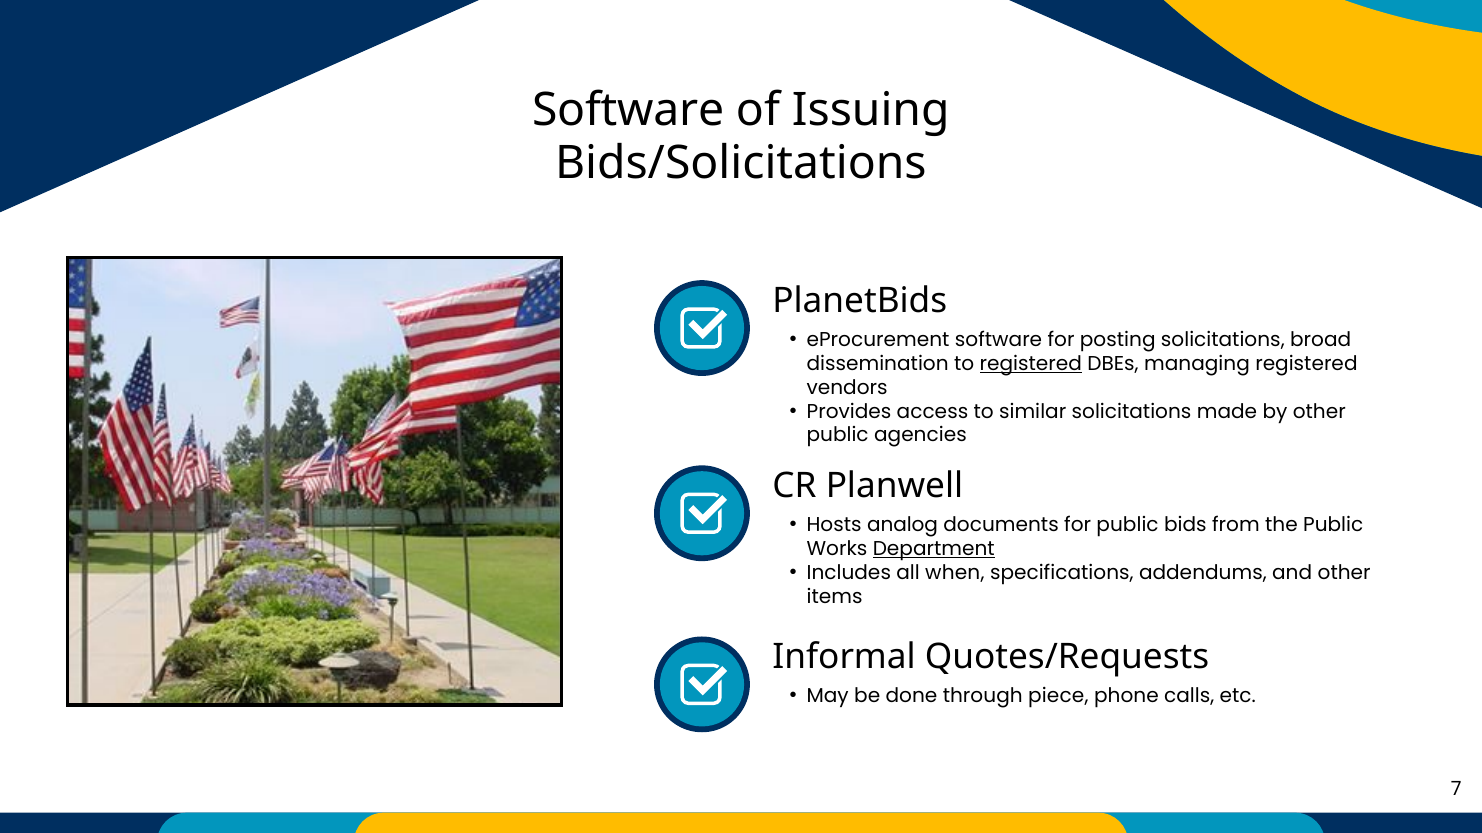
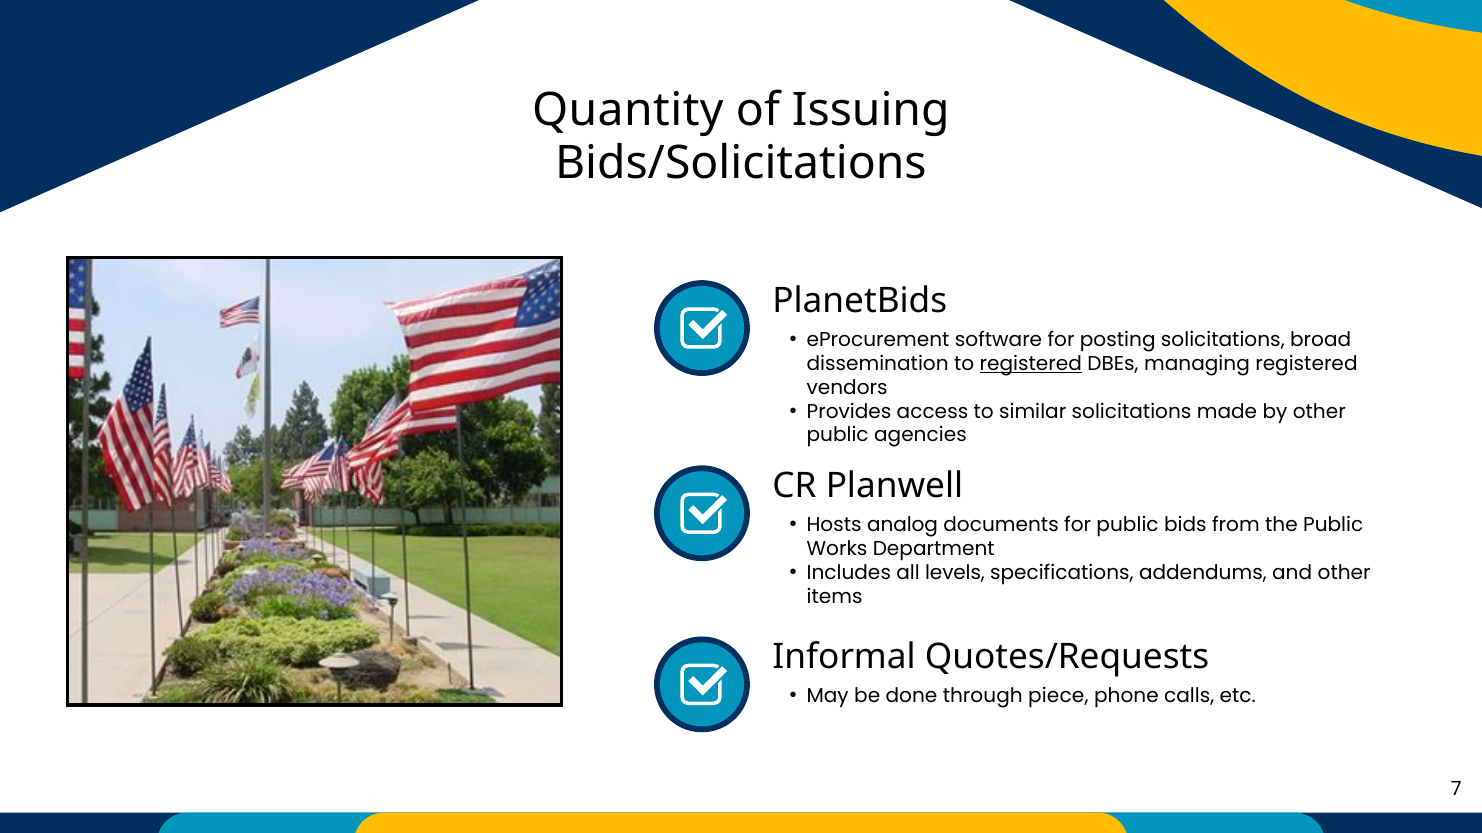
Software: Software -> Quantity (628, 110)
Department underline: present -> none (934, 549)
when: when -> levels (955, 573)
